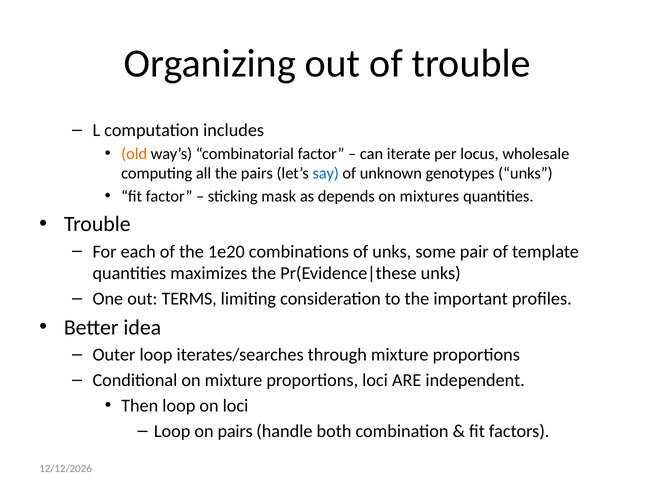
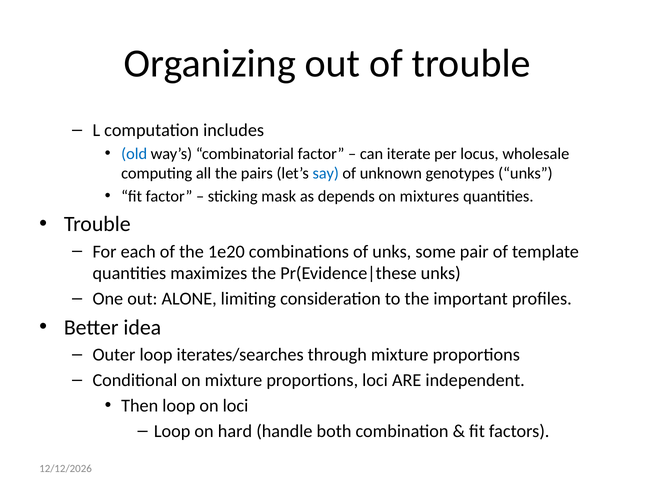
old colour: orange -> blue (134, 154)
TERMS: TERMS -> ALONE (189, 299)
on pairs: pairs -> hard (235, 431)
